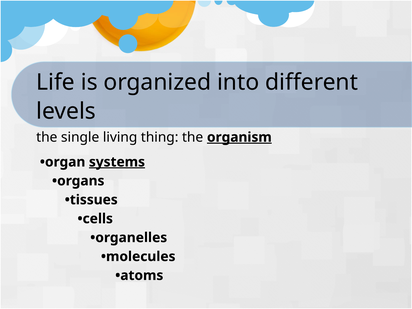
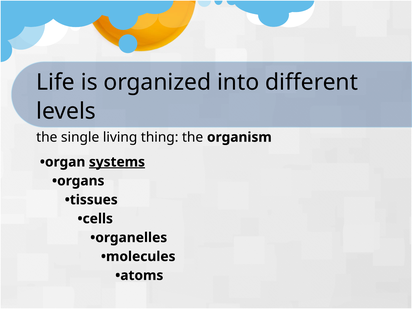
organism underline: present -> none (239, 137)
